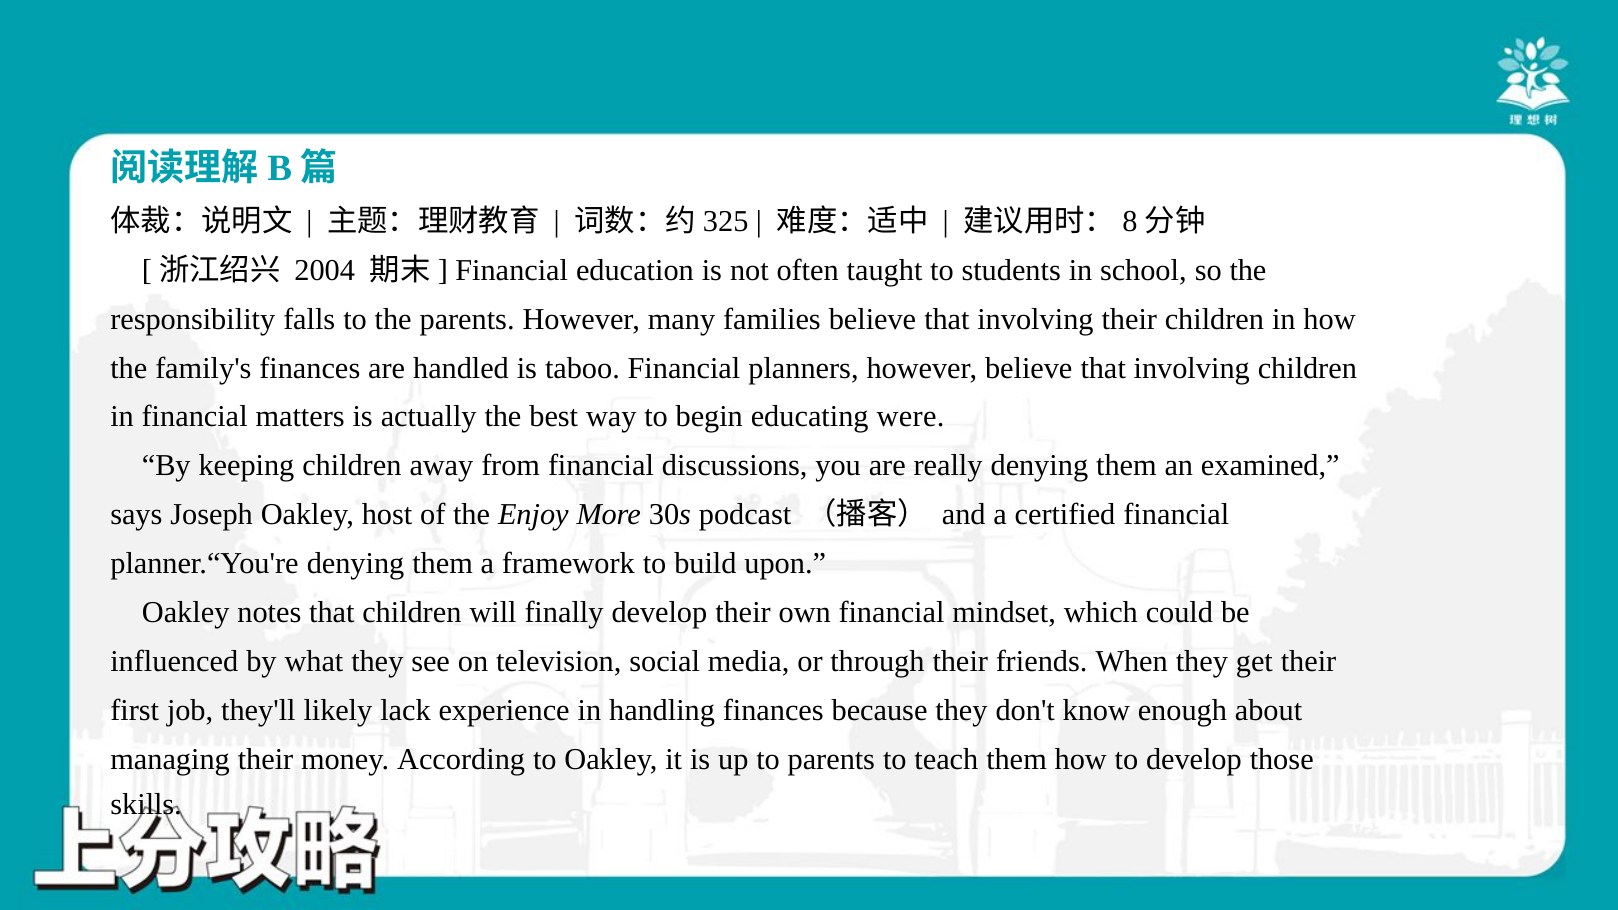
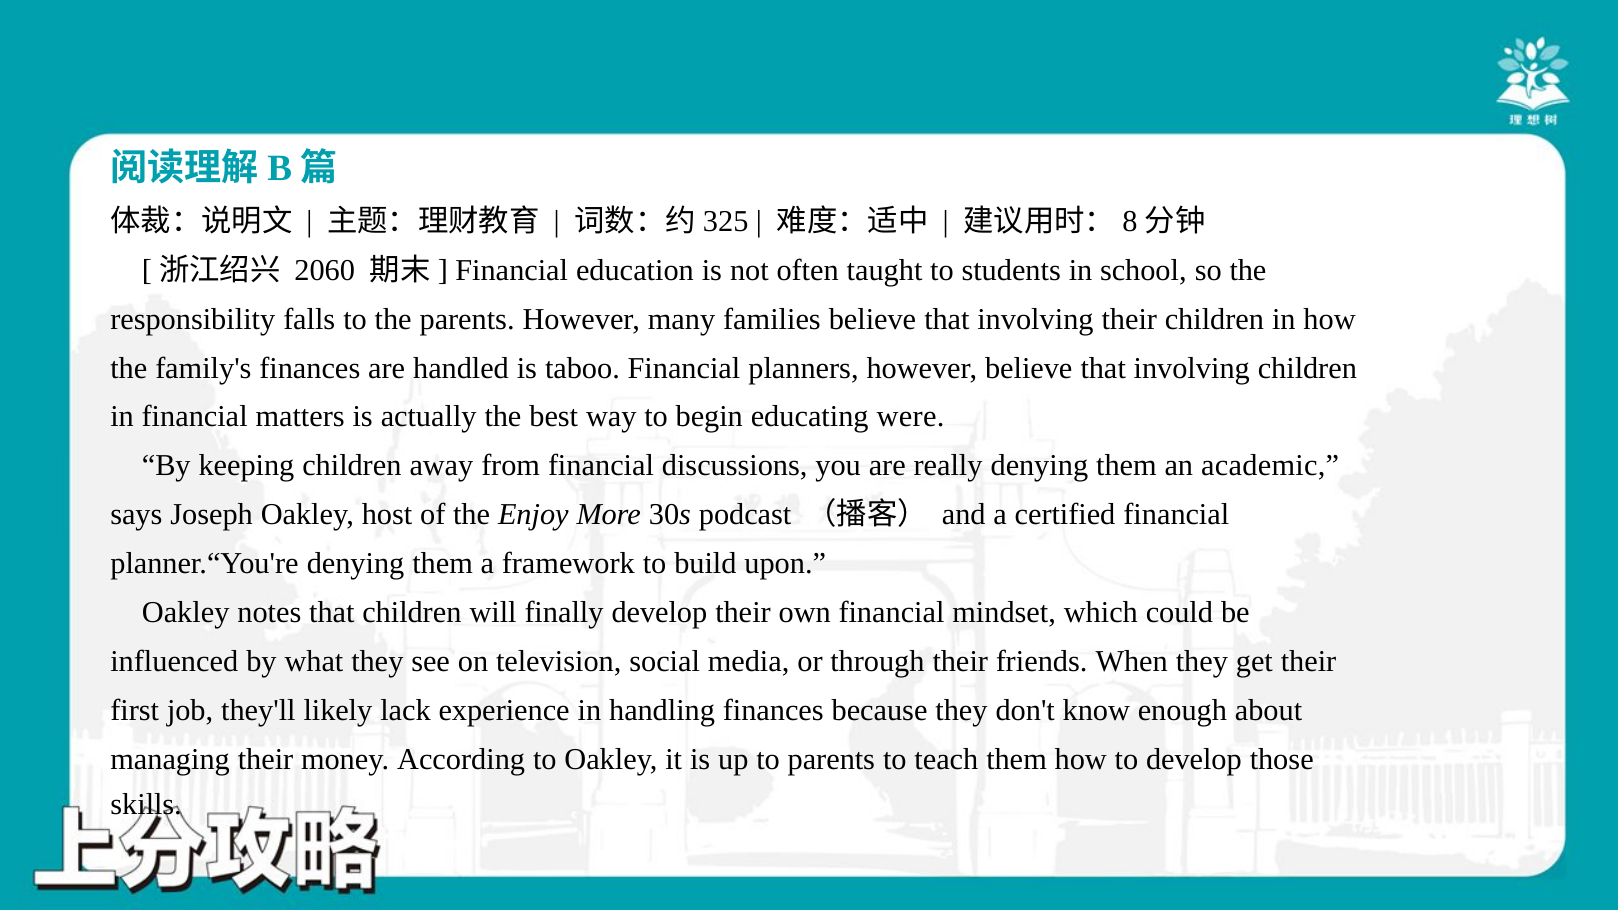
2004: 2004 -> 2060 (325, 270)
examined: examined -> academic (1270, 466)
